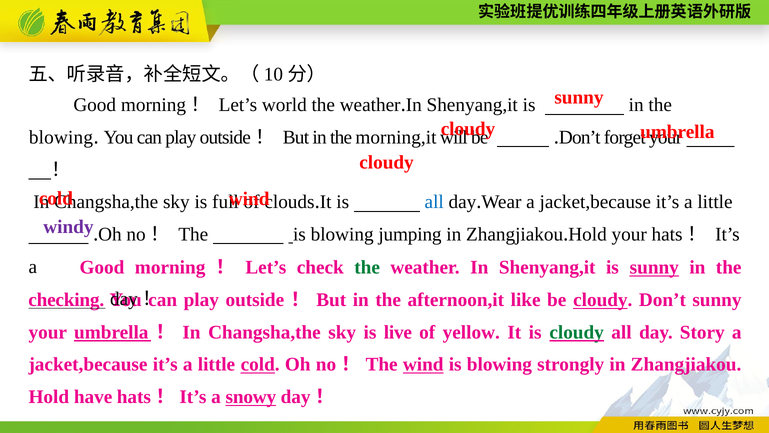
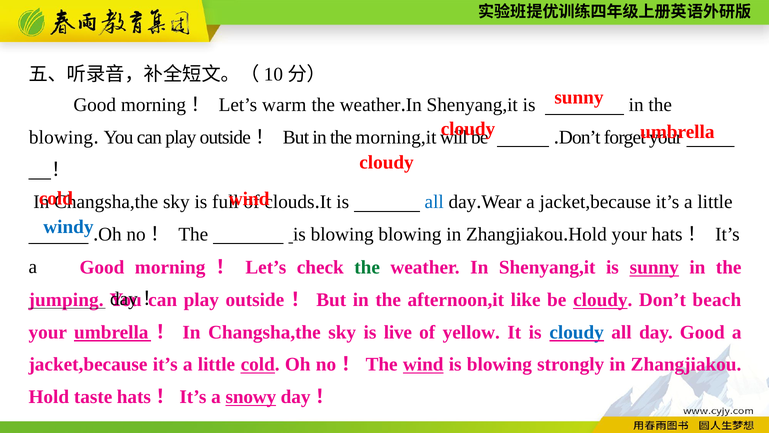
world: world -> warm (284, 105)
windy colour: purple -> blue (68, 226)
blowing jumping: jumping -> blowing (410, 234)
checking: checking -> jumping (66, 300)
Don’t sunny: sunny -> beach (717, 300)
cloudy colour: green -> blue (577, 332)
day Story: Story -> Good (702, 332)
have: have -> taste (93, 397)
